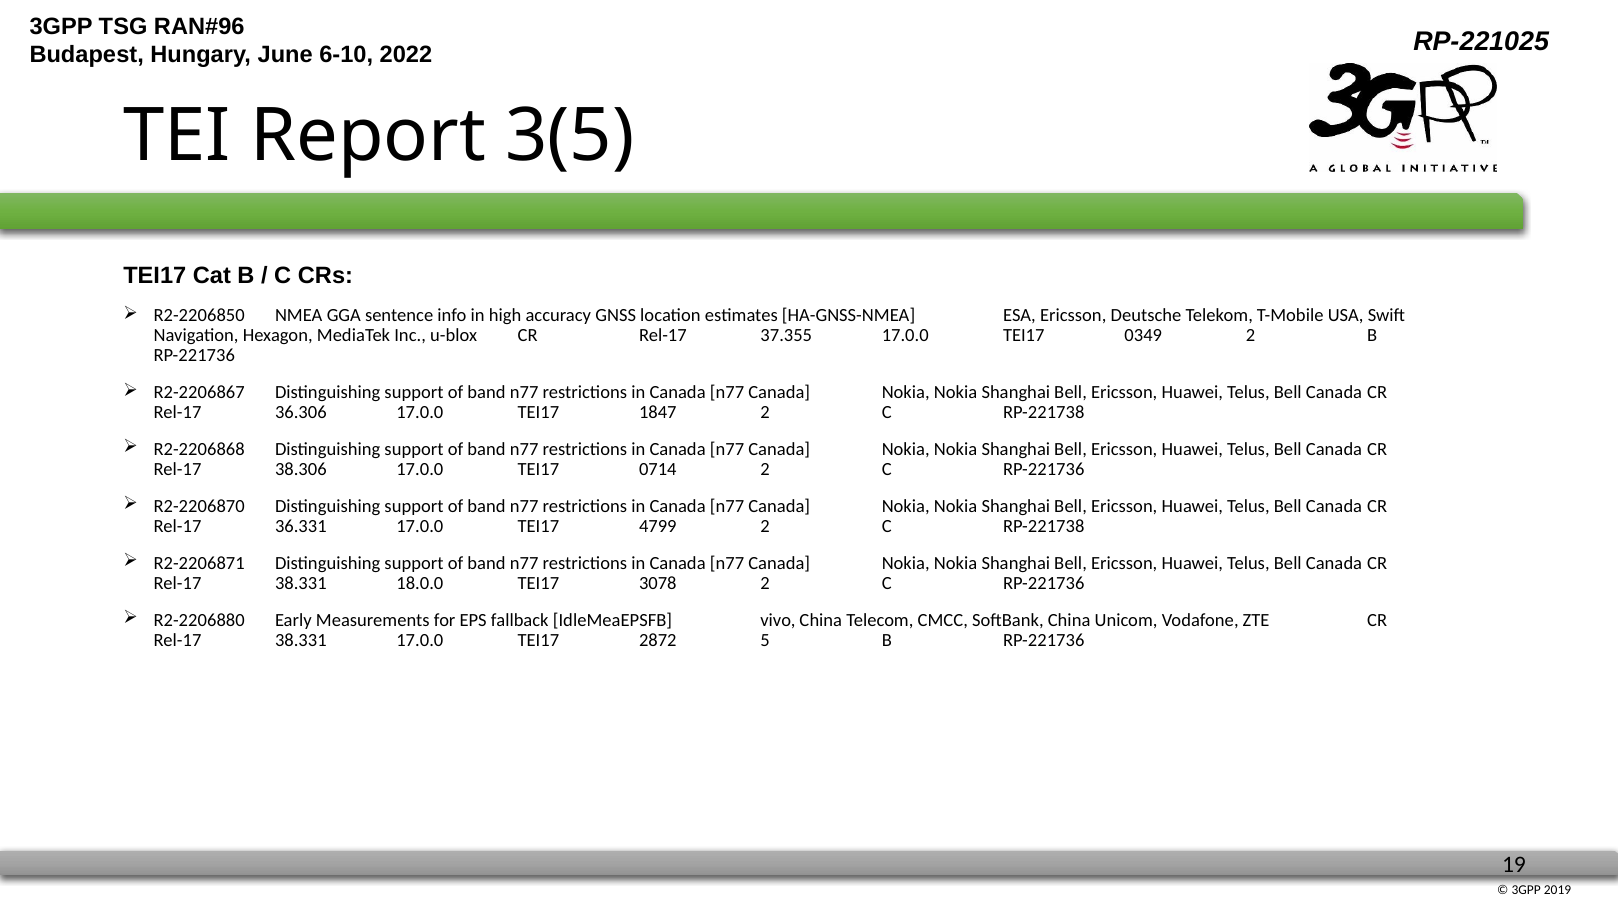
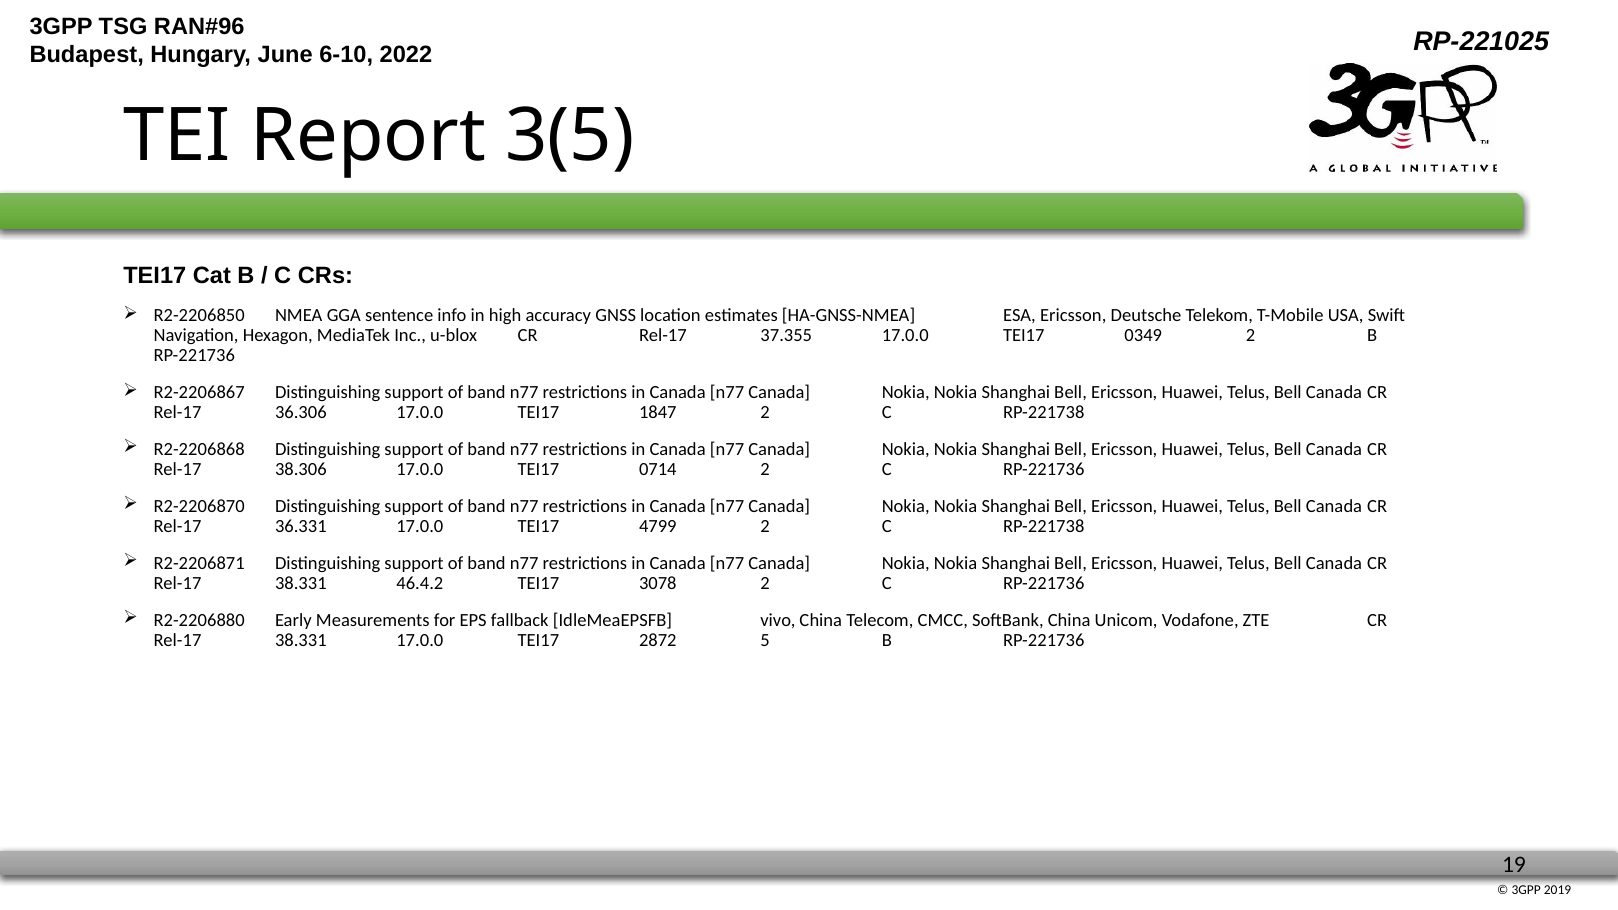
18.0.0: 18.0.0 -> 46.4.2 (420, 583)
